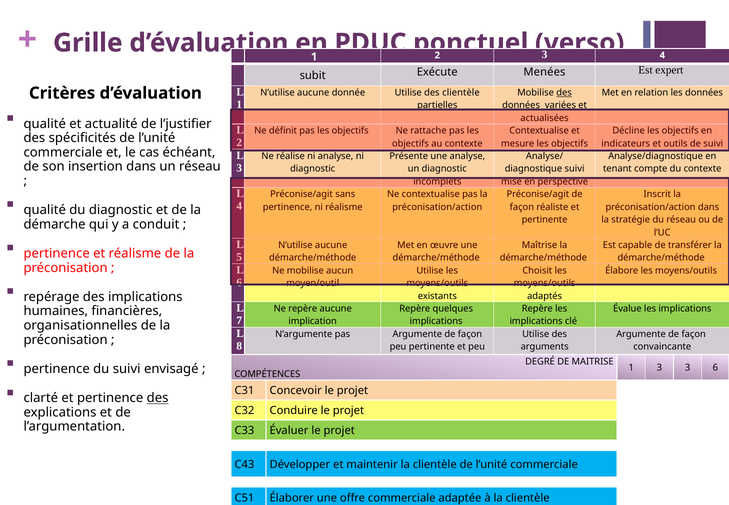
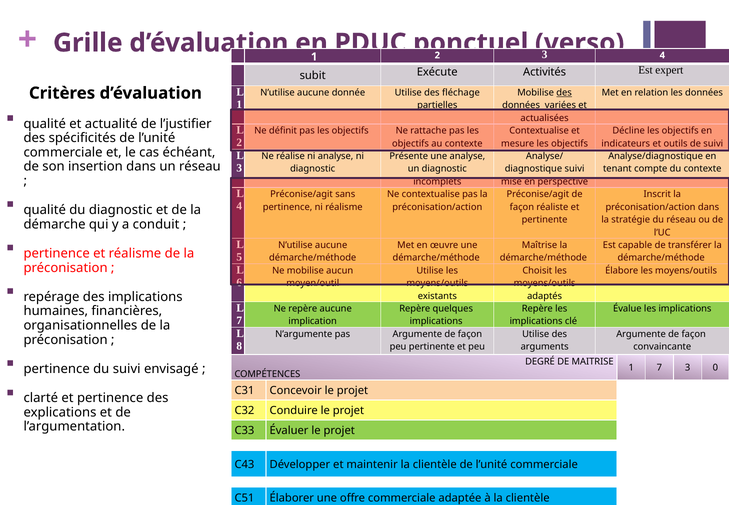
Menées: Menées -> Activités (545, 72)
des clientèle: clientèle -> fléchage (461, 93)
1 3: 3 -> 7 (659, 368)
3 6: 6 -> 0 (715, 368)
des underline: present -> none (158, 398)
